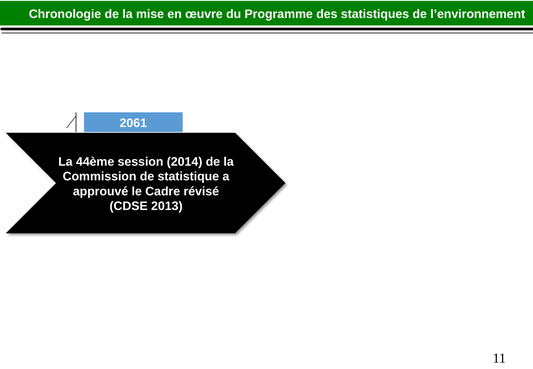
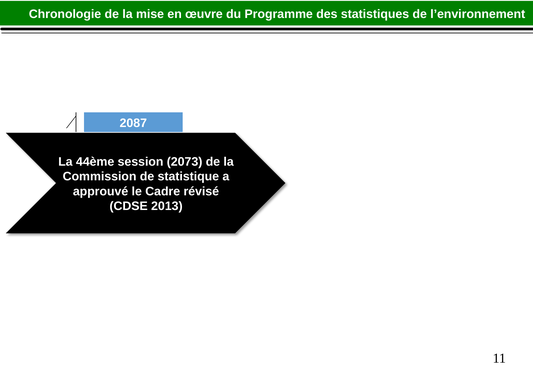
2061: 2061 -> 2087 (133, 123)
2014: 2014 -> 2073 (185, 162)
